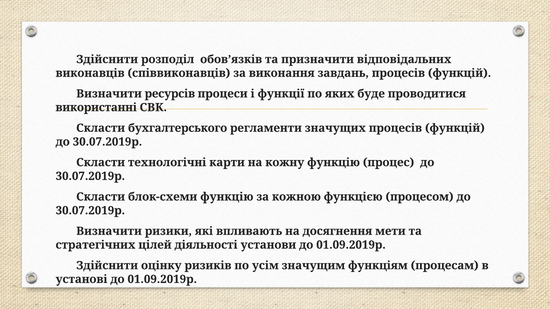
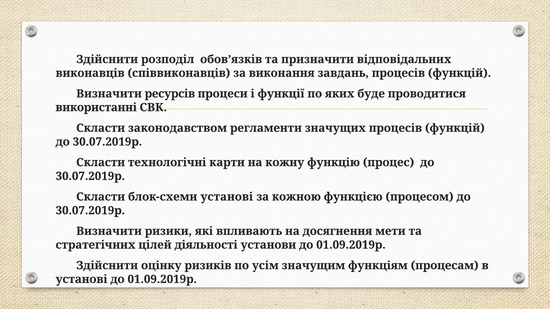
бухгалтерського: бухгалтерського -> законодавством (178, 128)
блок-схеми функцію: функцію -> установі (227, 197)
